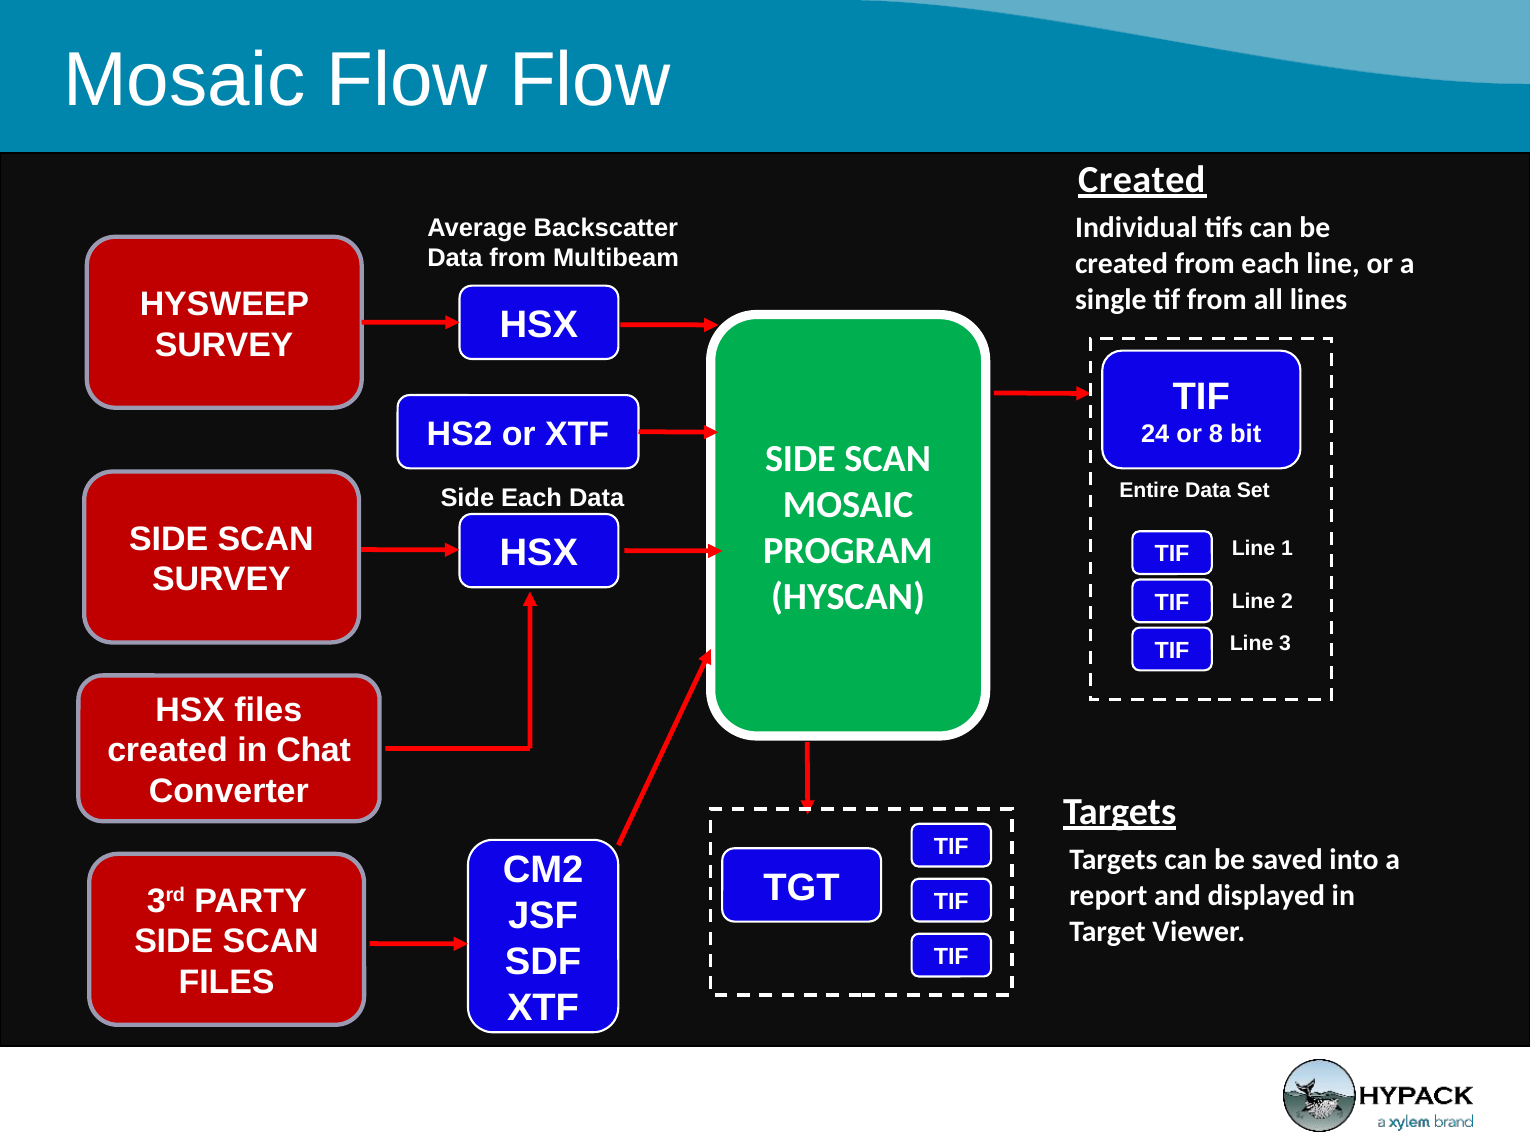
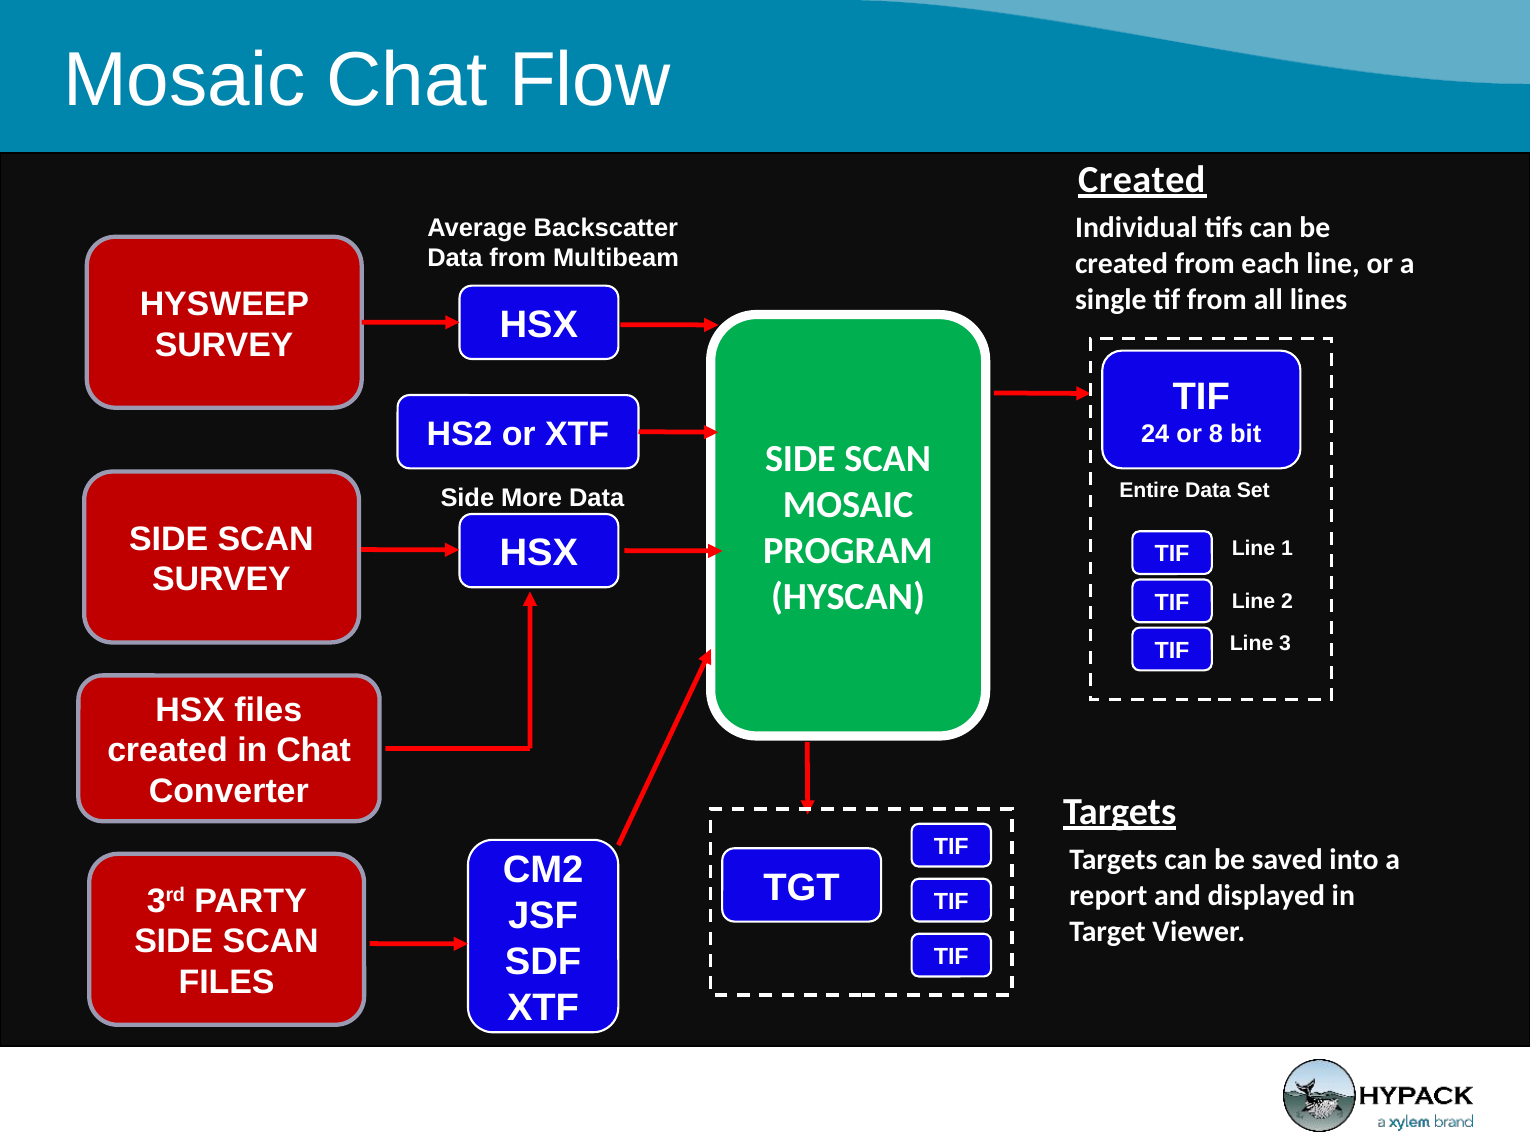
Mosaic Flow: Flow -> Chat (407, 81)
Side Each: Each -> More (532, 499)
